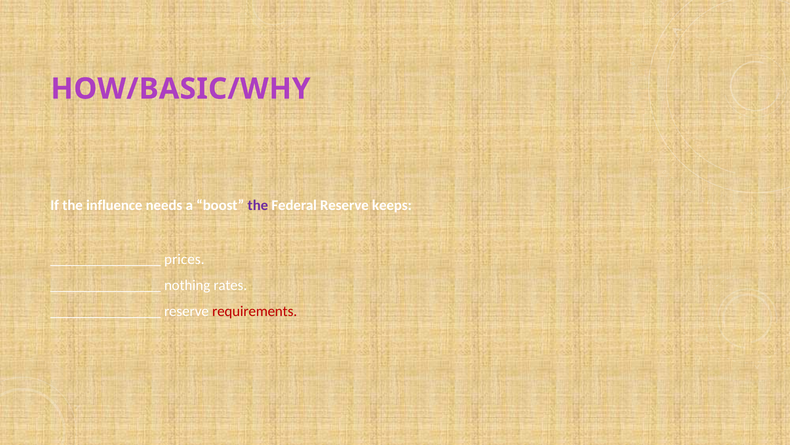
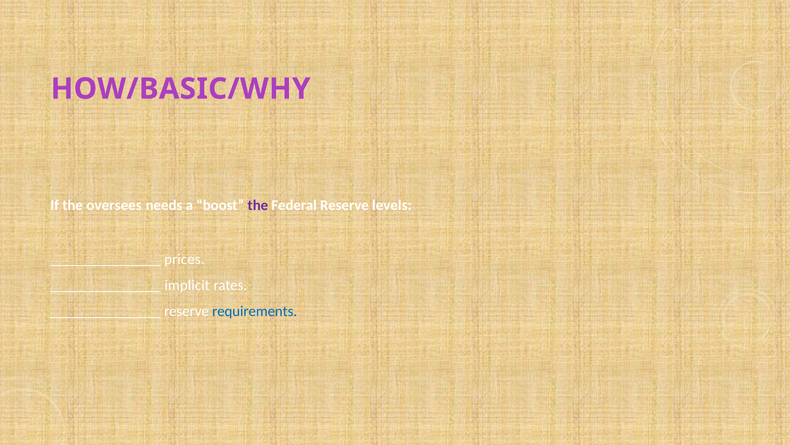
influence: influence -> oversees (114, 205)
keeps: keeps -> levels (392, 205)
nothing: nothing -> implicit (187, 285)
requirements colour: red -> blue (255, 311)
